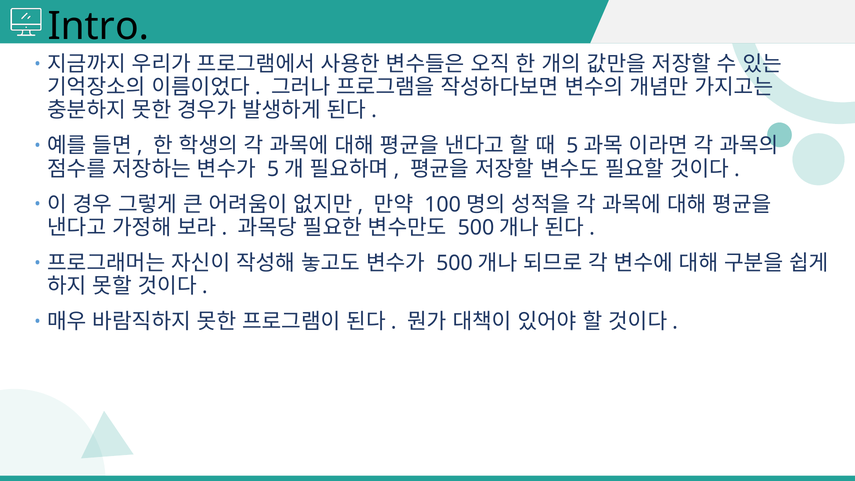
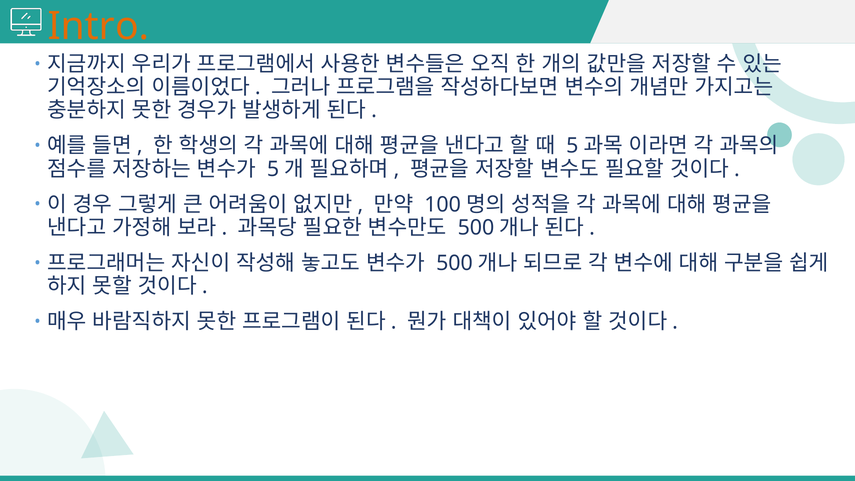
Intro colour: black -> orange (98, 27)
